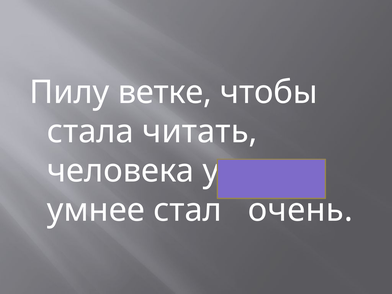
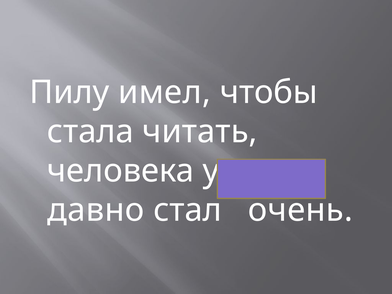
ветке: ветке -> имел (164, 92)
умнее: умнее -> давно (96, 210)
